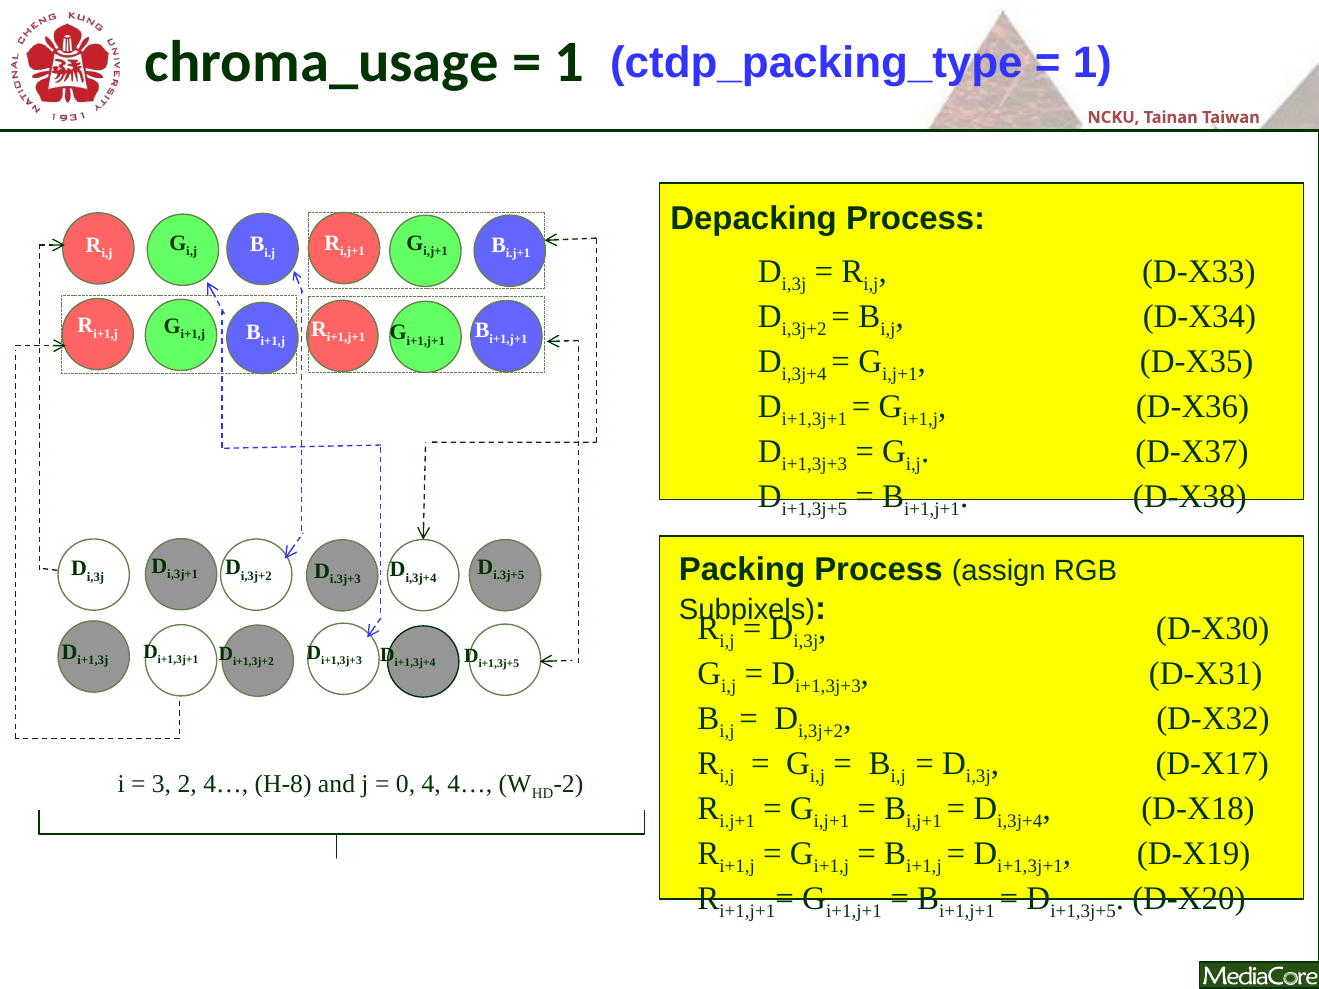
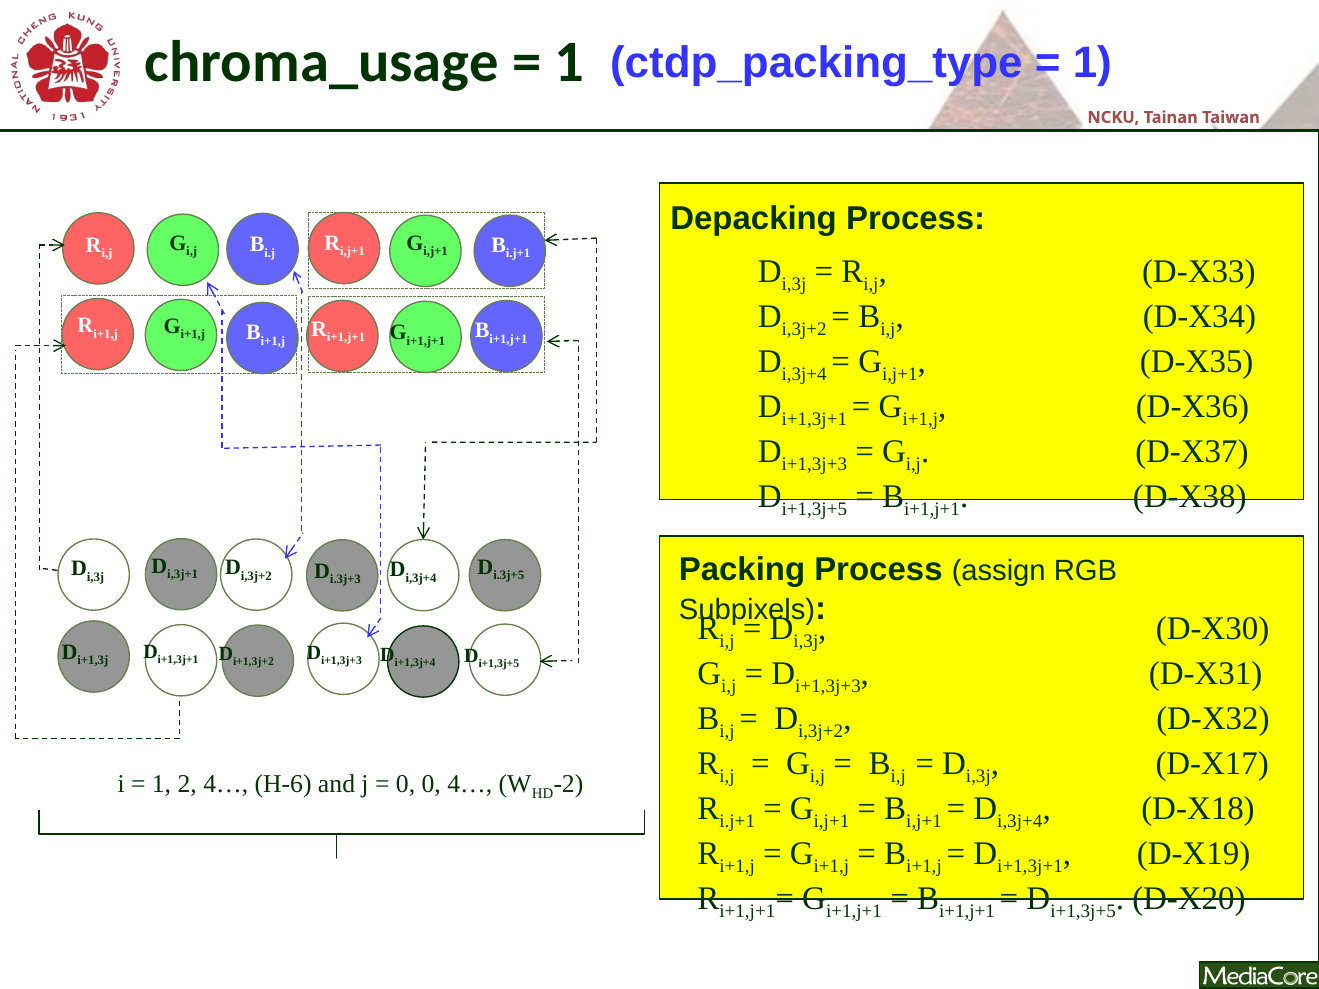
3: 3 -> 1 (161, 784)
H-8: H-8 -> H-6 (283, 784)
0 4: 4 -> 0 (431, 784)
